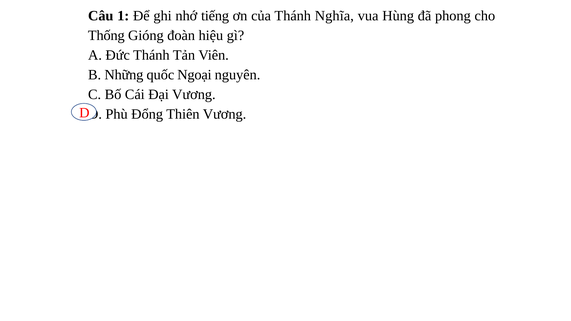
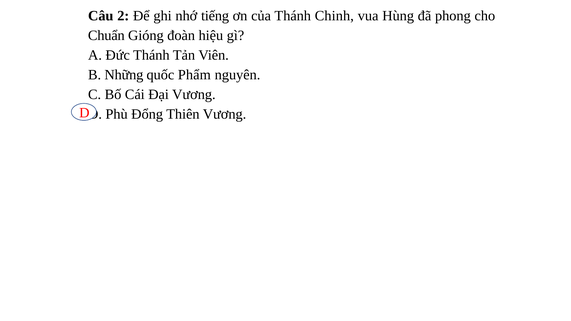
1: 1 -> 2 (123, 16)
Nghĩa: Nghĩa -> Chinh (334, 16)
Thống: Thống -> Chuẩn (106, 35)
Ngoại: Ngoại -> Phẩm (194, 75)
